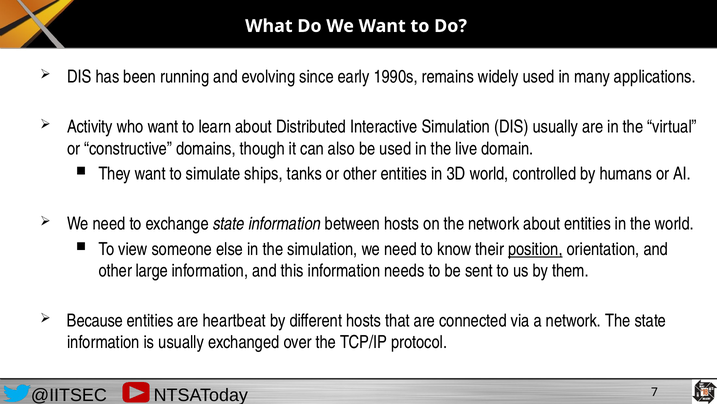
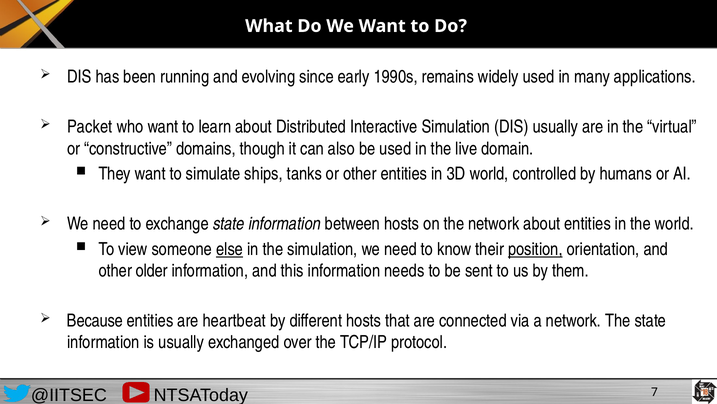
Activity: Activity -> Packet (90, 127)
else underline: none -> present (230, 249)
large: large -> older (152, 270)
